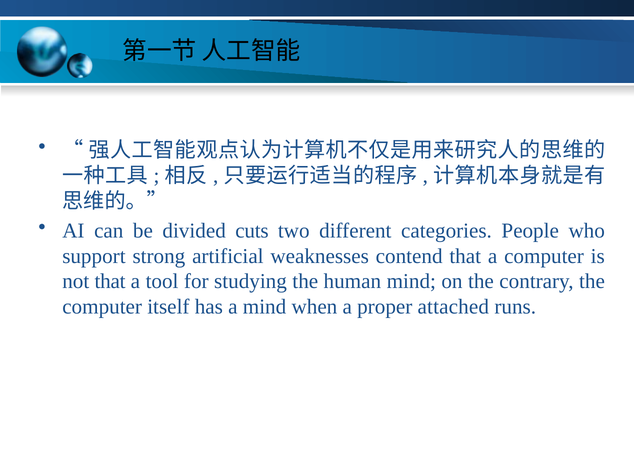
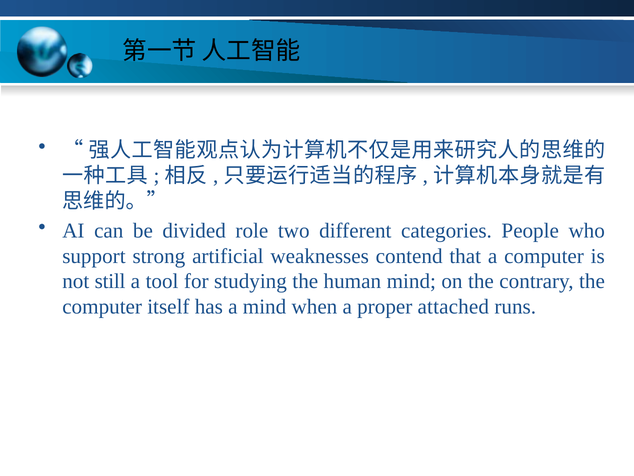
cuts: cuts -> role (252, 230)
not that: that -> still (110, 281)
